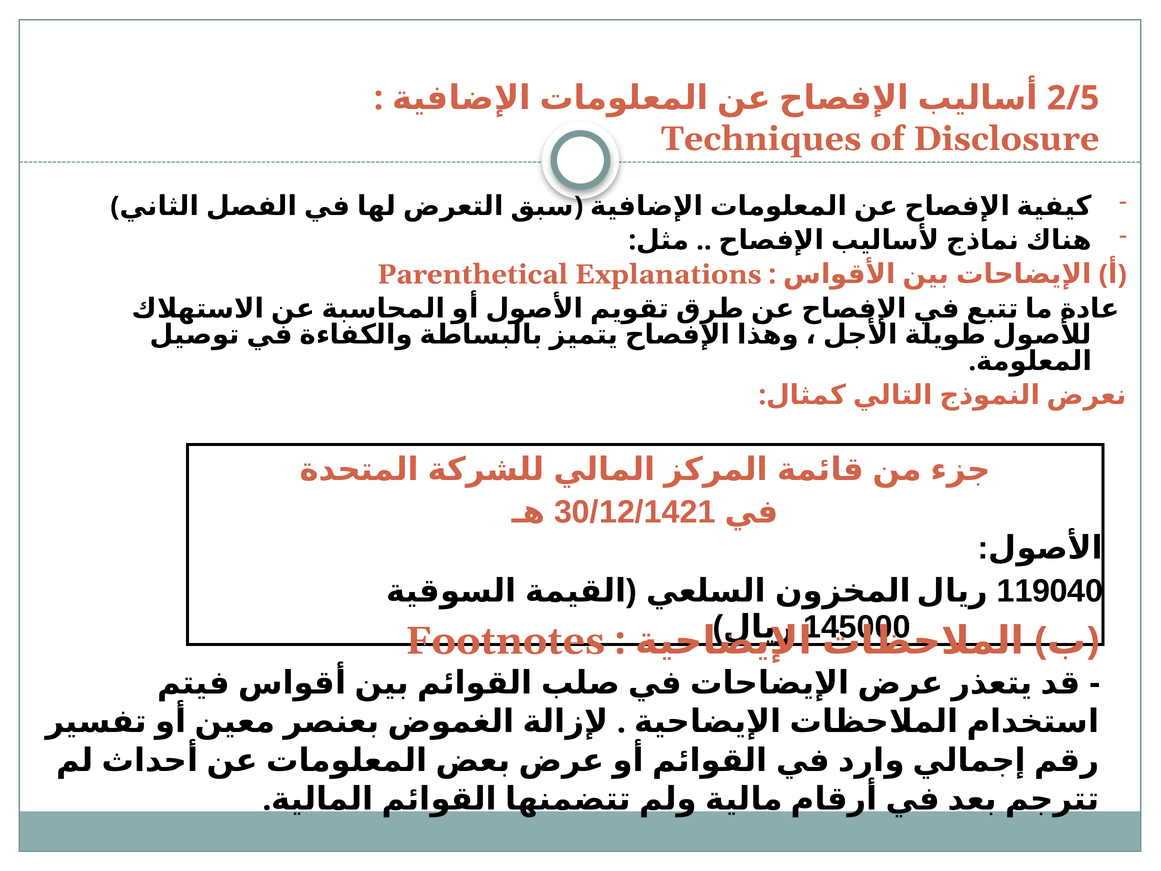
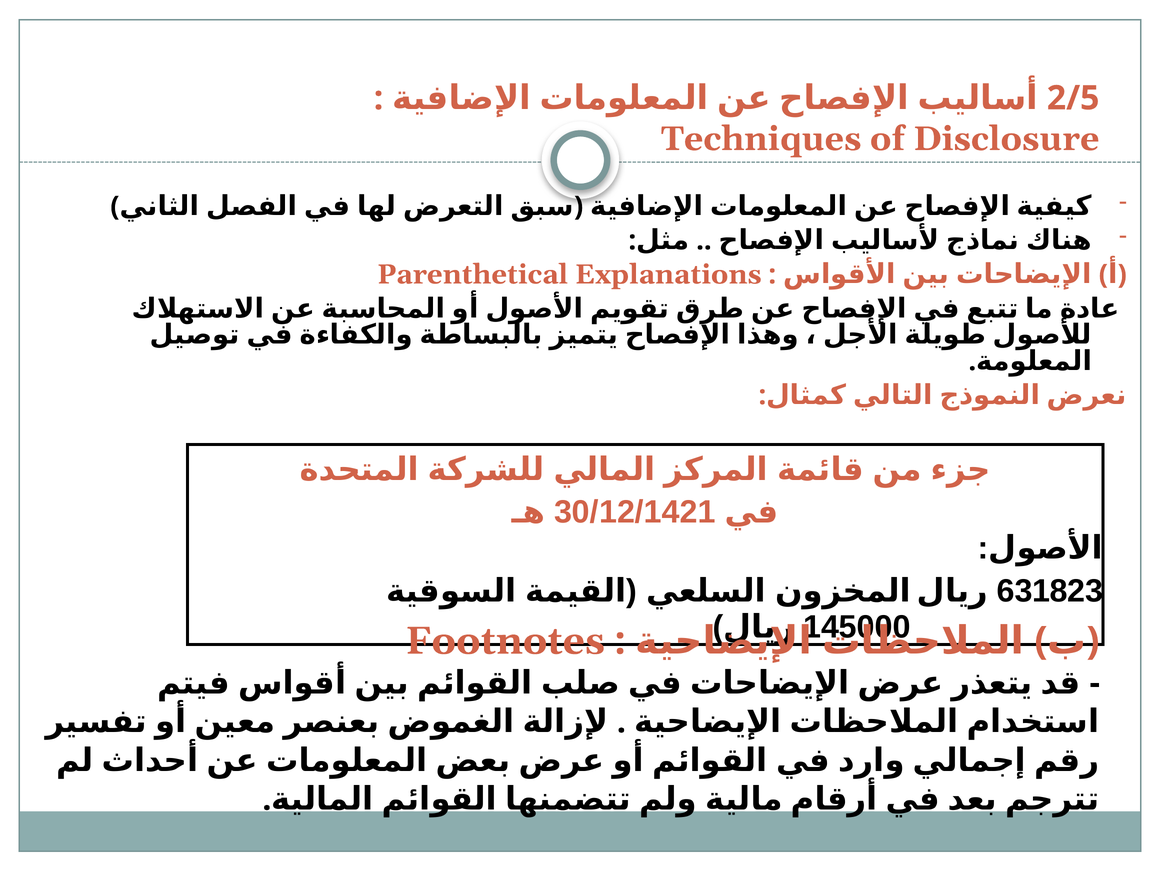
119040: 119040 -> 631823 (1050, 591)
